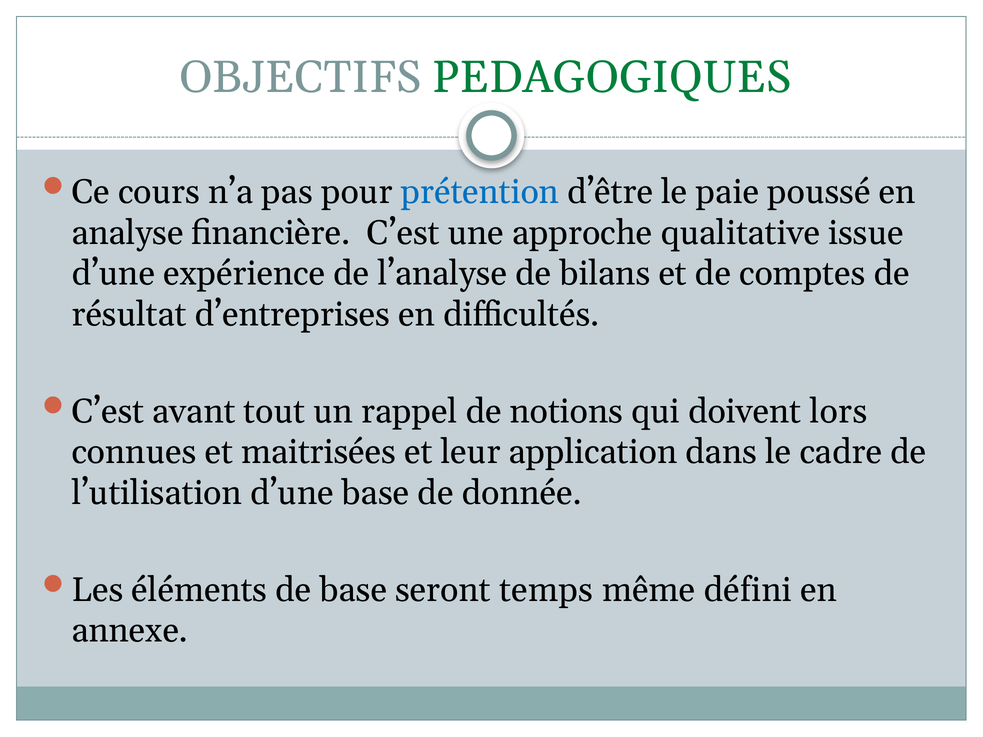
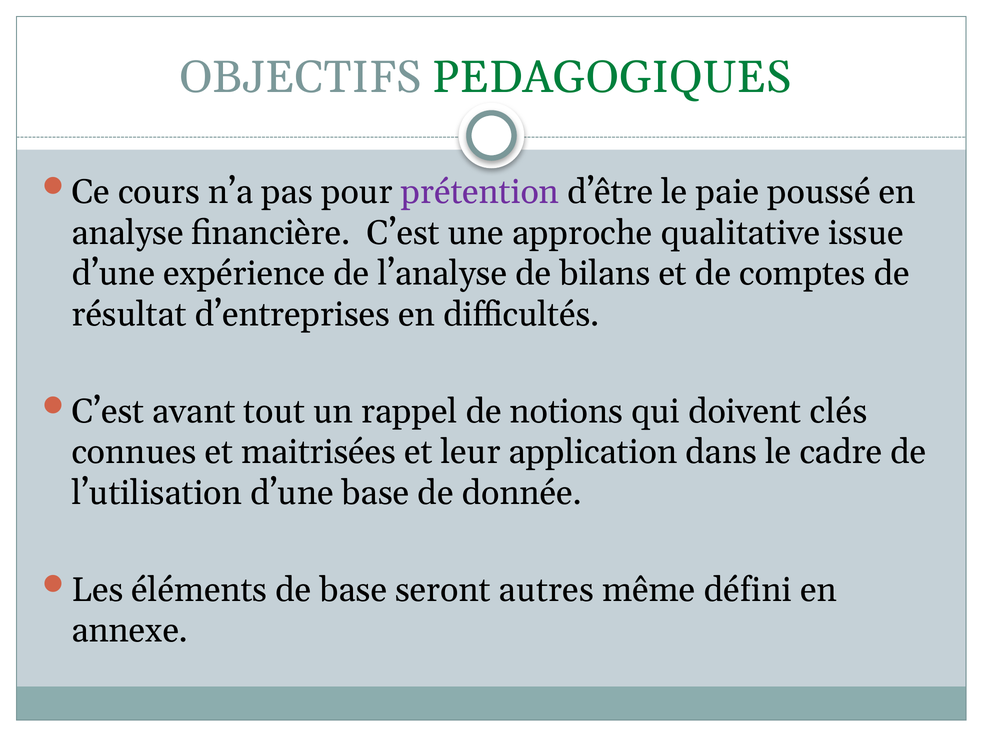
prétention colour: blue -> purple (480, 192)
lors: lors -> clés (839, 411)
temps: temps -> autres (546, 590)
